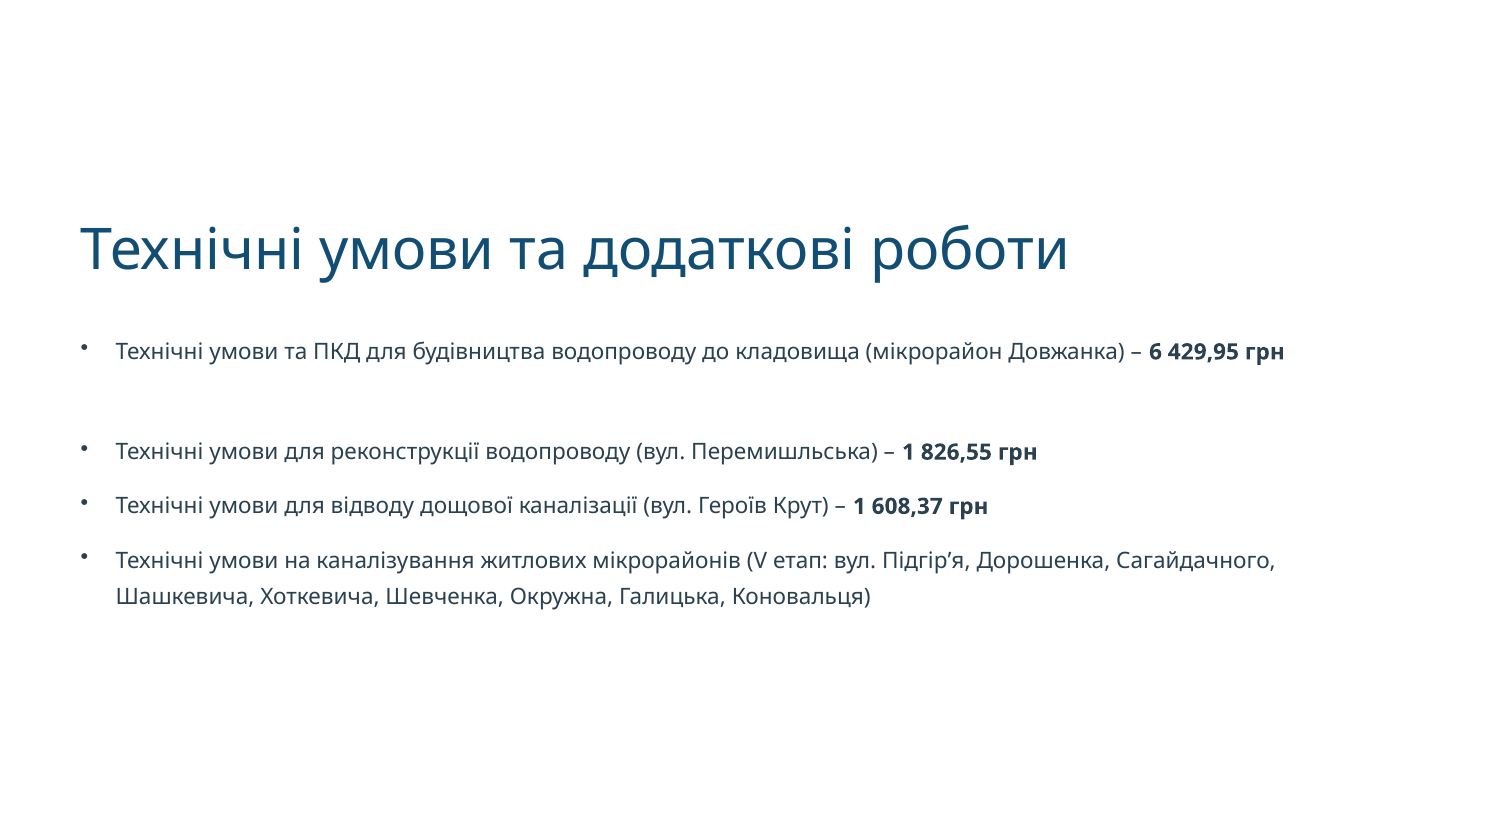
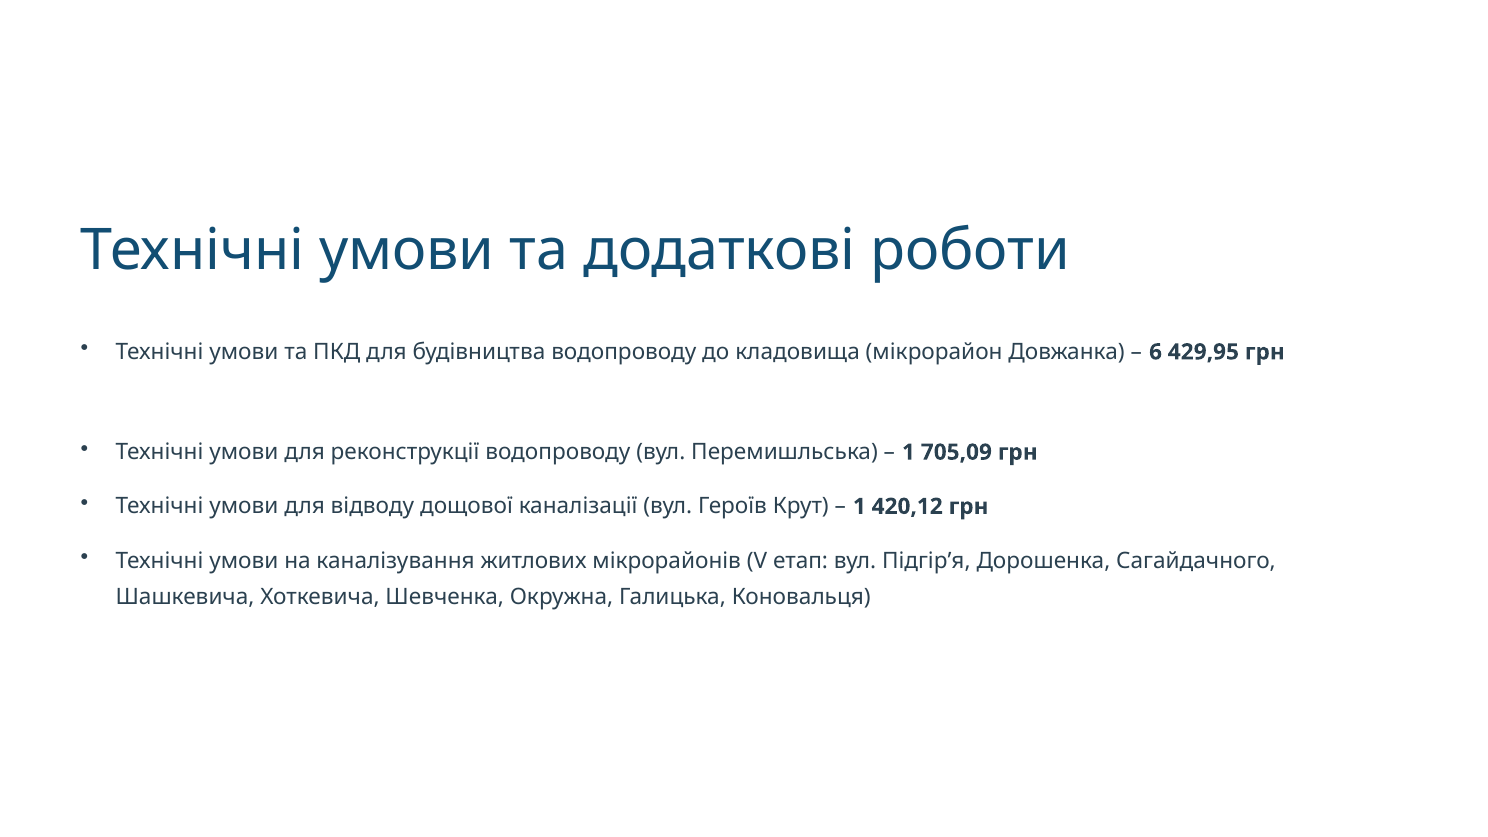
826,55: 826,55 -> 705,09 (956, 452)
608,37: 608,37 -> 420,12 (907, 506)
